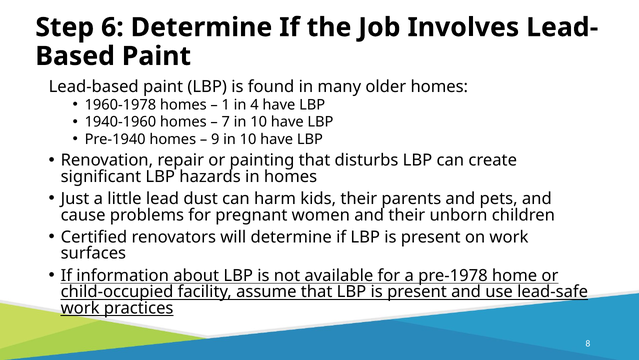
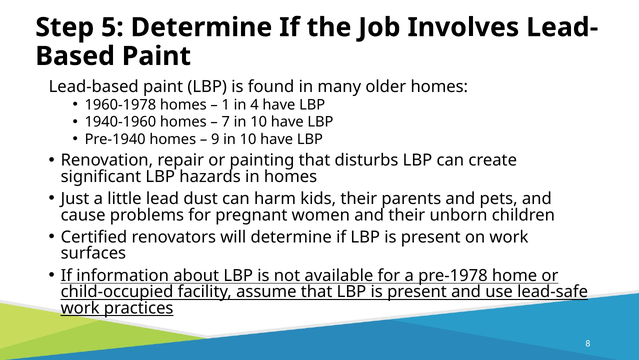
6: 6 -> 5 (112, 27)
